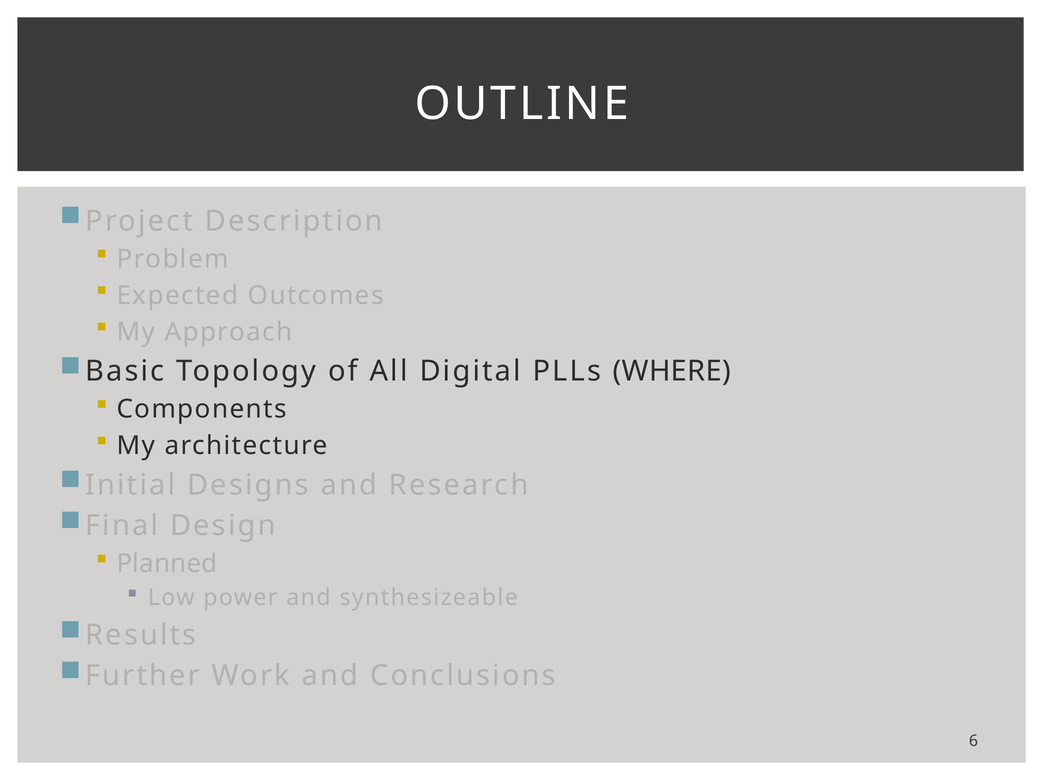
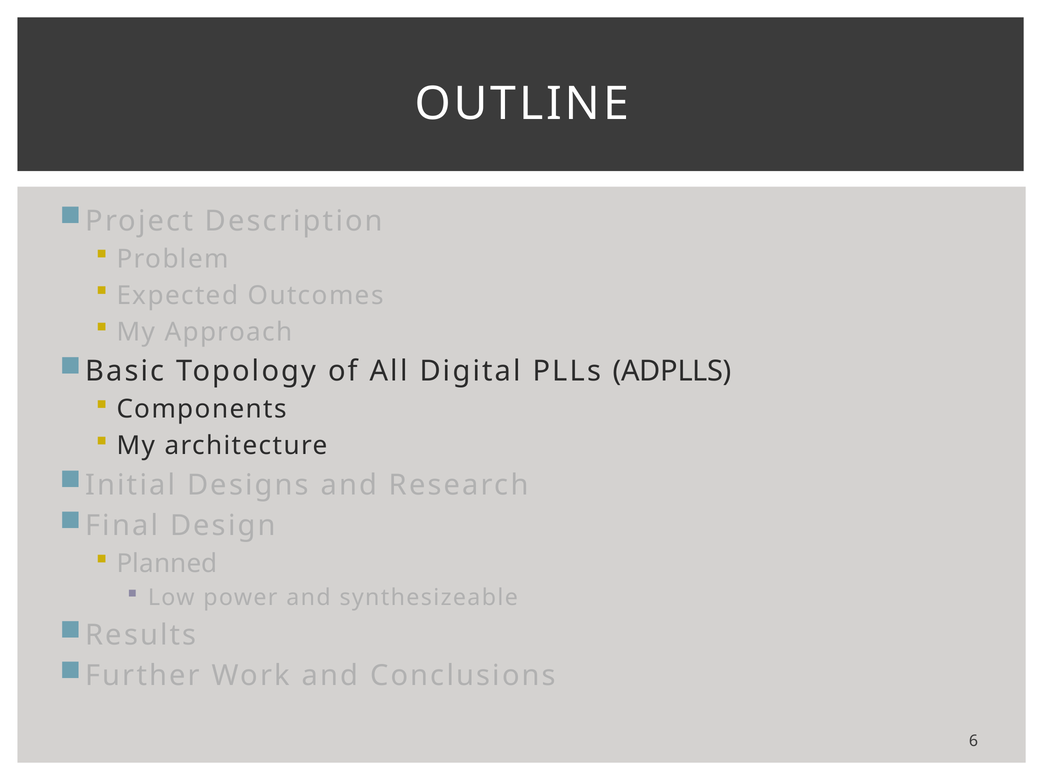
WHERE: WHERE -> ADPLLS (672, 371)
